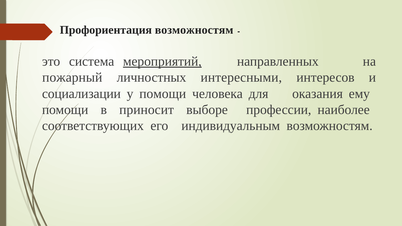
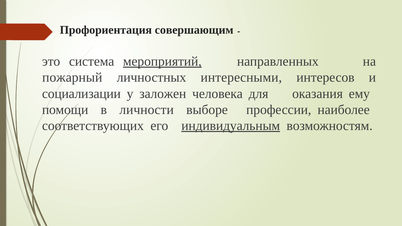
Профориентация возможностям: возможностям -> совершающим (194, 30)
у помощи: помощи -> заложен (163, 94)
приносит: приносит -> личности (147, 110)
индивидуальным underline: none -> present (231, 126)
